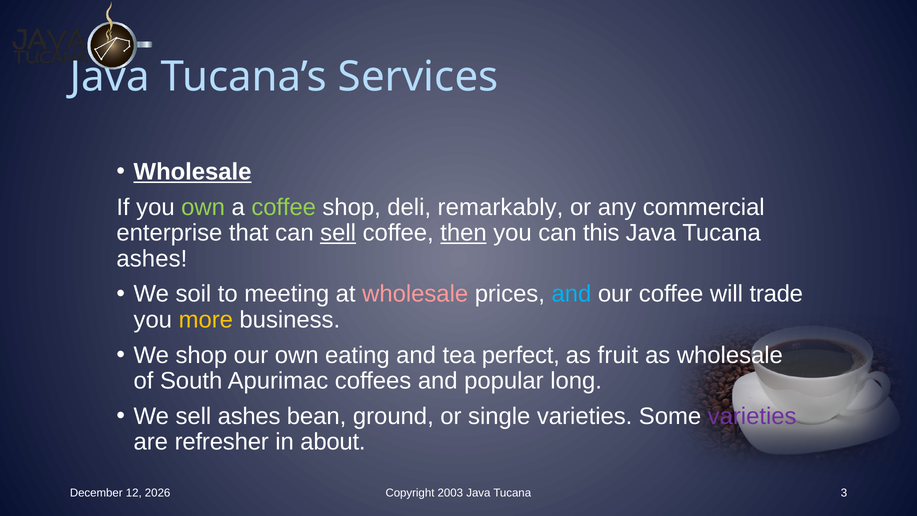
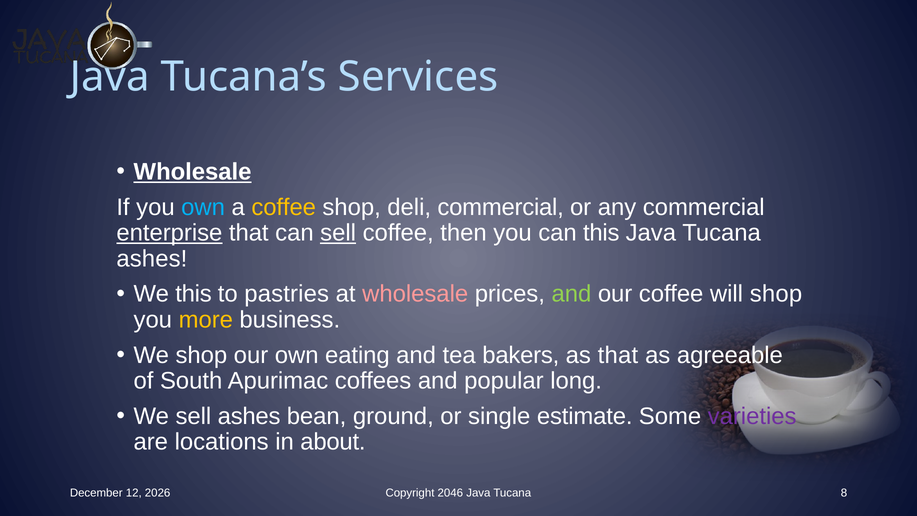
own colour: light green -> light blue (203, 207)
coffee colour: light green -> yellow (284, 207)
deli remarkably: remarkably -> commercial (501, 207)
enterprise underline: none -> present (169, 233)
then underline: present -> none (464, 233)
We soil: soil -> this (193, 294)
meeting: meeting -> pastries (287, 294)
and colour: light blue -> light green (571, 294)
will trade: trade -> shop (776, 294)
perfect: perfect -> bakers (521, 355)
as fruit: fruit -> that (618, 355)
as wholesale: wholesale -> agreeable (730, 355)
single varieties: varieties -> estimate (585, 416)
refresher: refresher -> locations (222, 442)
2003: 2003 -> 2046 (450, 493)
3: 3 -> 8 (844, 493)
